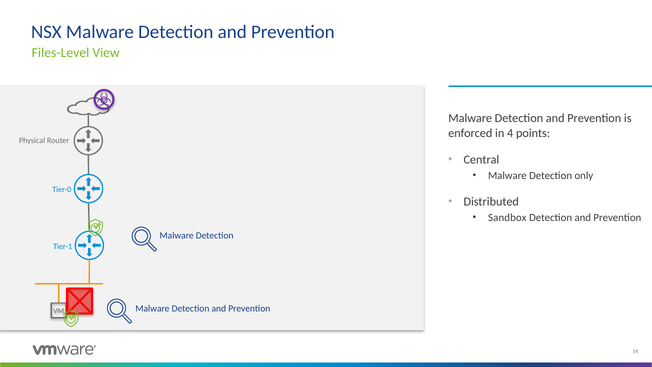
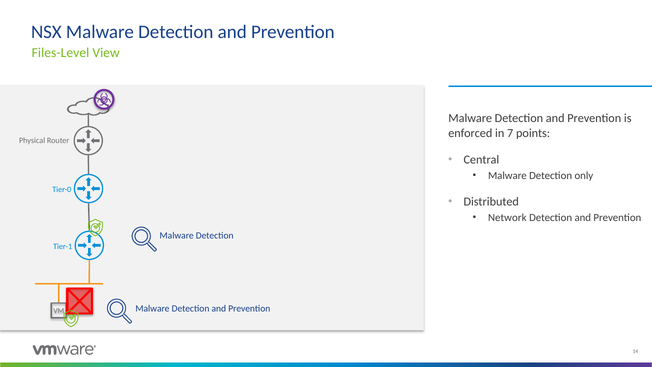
4: 4 -> 7 (510, 133)
Sandbox: Sandbox -> Network (507, 218)
